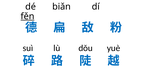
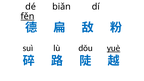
yuè underline: none -> present (114, 48)
